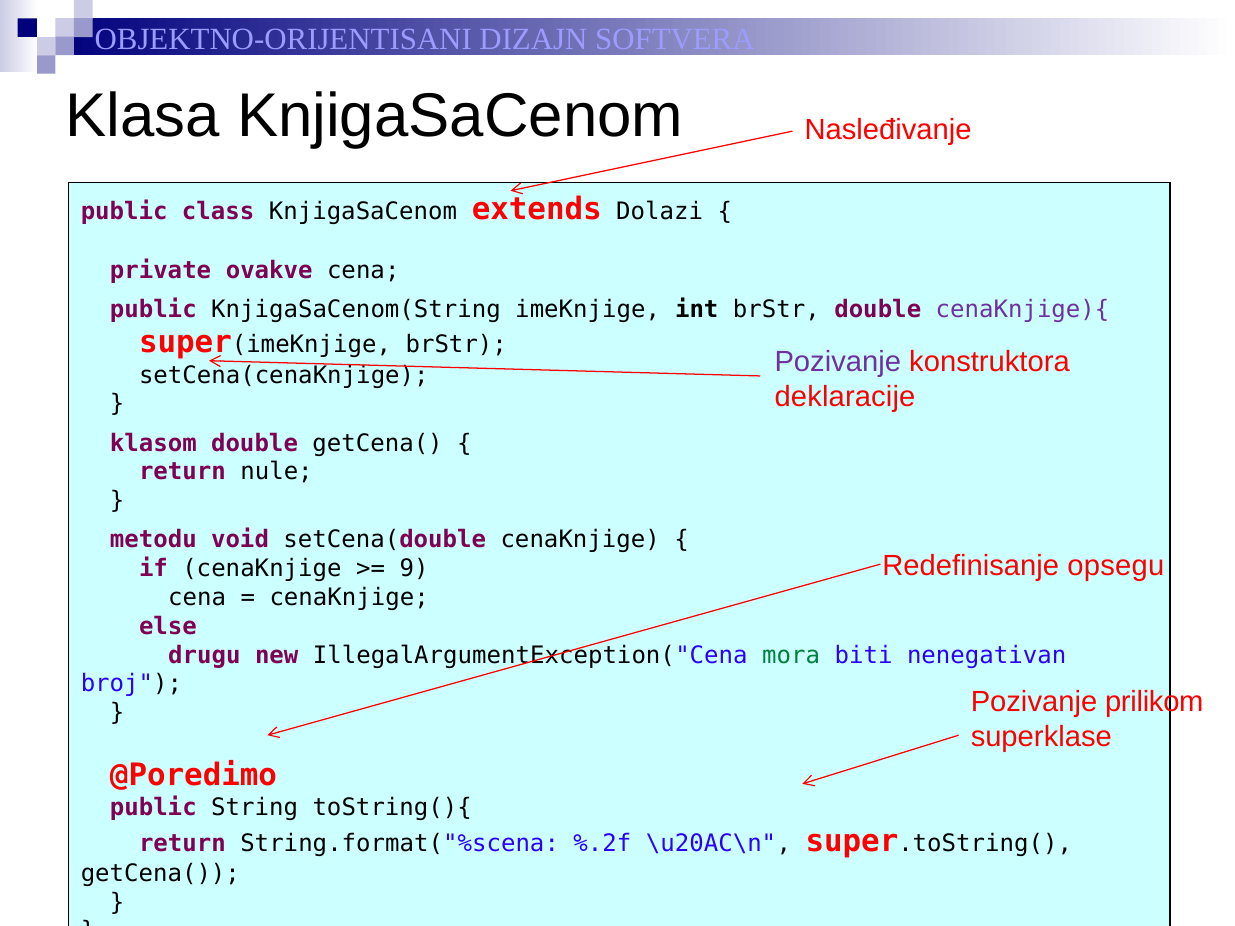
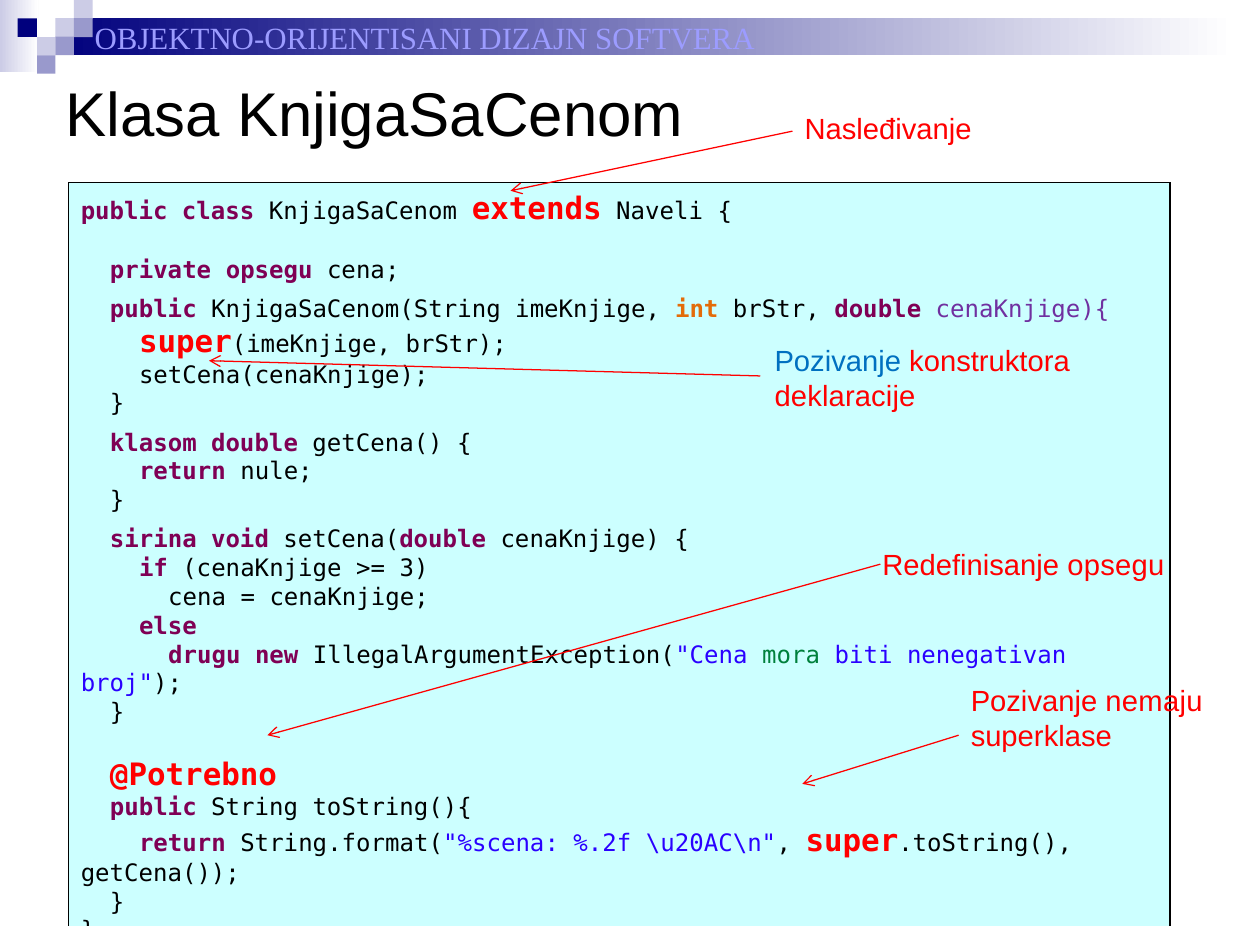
Dolazi: Dolazi -> Naveli (660, 211)
private ovakve: ovakve -> opsegu (269, 270)
int colour: black -> orange (697, 309)
Pozivanje colour: purple -> blue (838, 362)
metodu: metodu -> sirina (153, 540)
9: 9 -> 3 (414, 569)
prilikom: prilikom -> nemaju (1154, 702)
@Poredimo: @Poredimo -> @Potrebno (193, 775)
